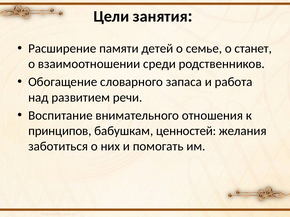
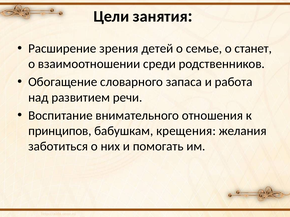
памяти: памяти -> зрения (119, 49)
ценностей: ценностей -> крещения (186, 131)
